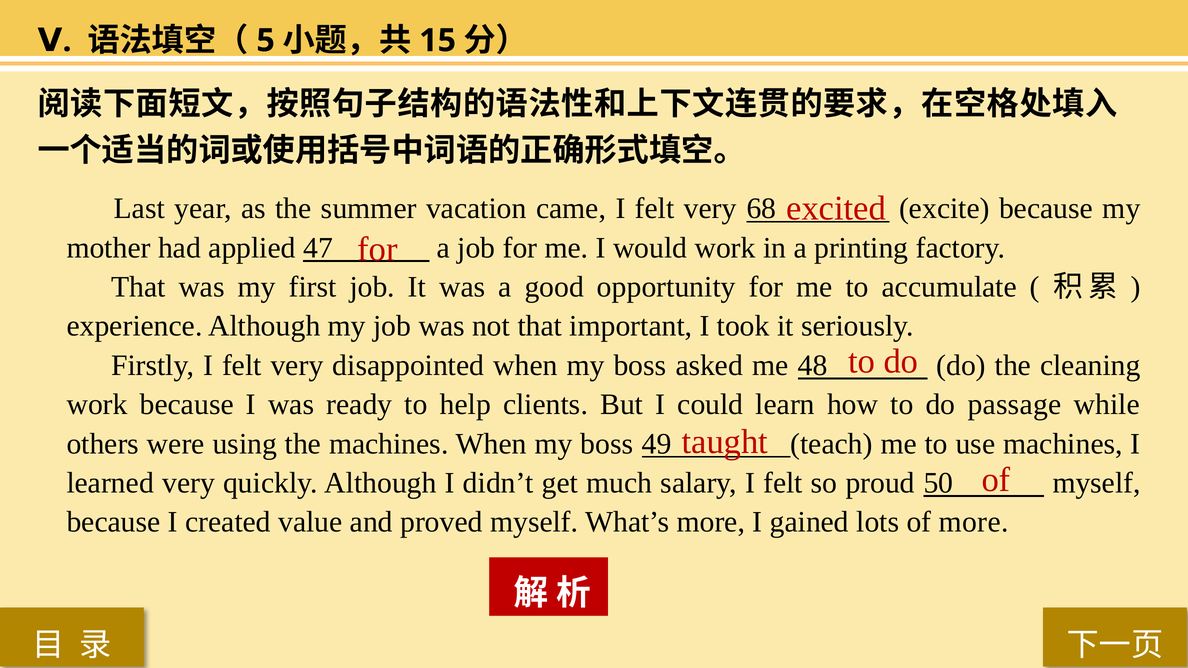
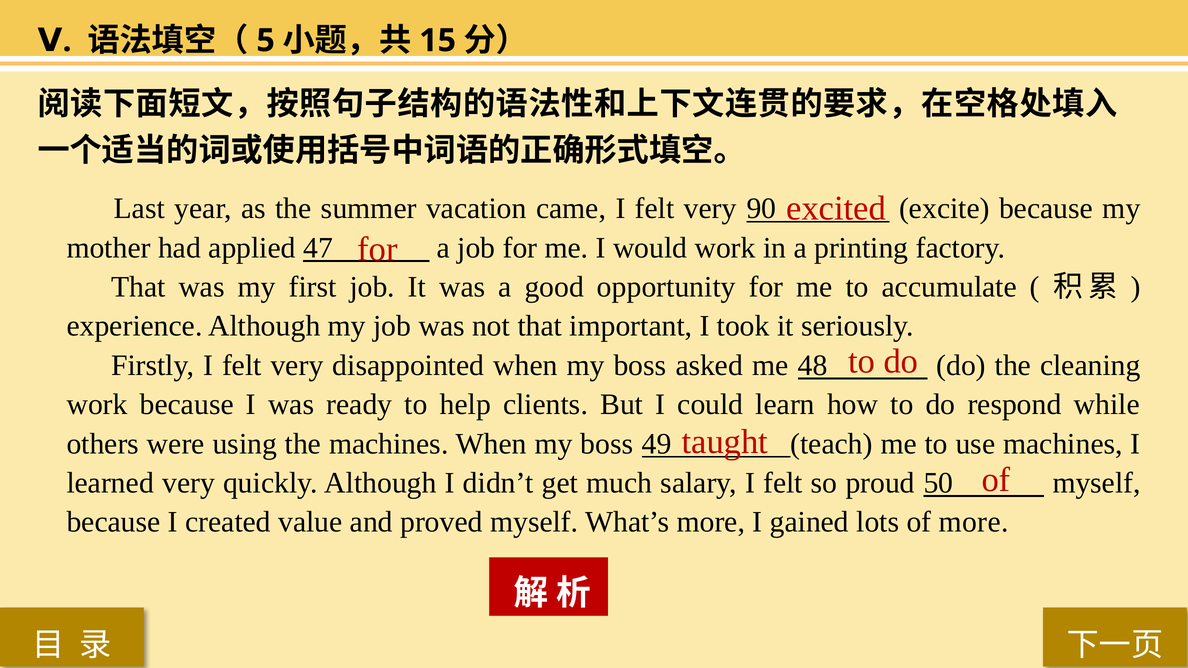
68: 68 -> 90 (761, 209)
passage: passage -> respond (1015, 405)
